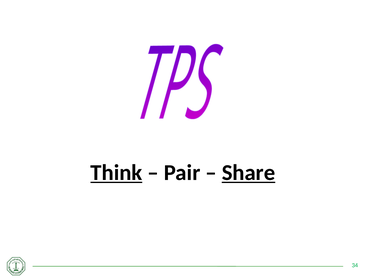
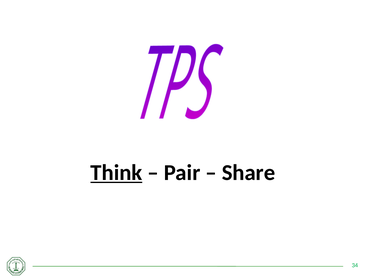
Share underline: present -> none (248, 173)
